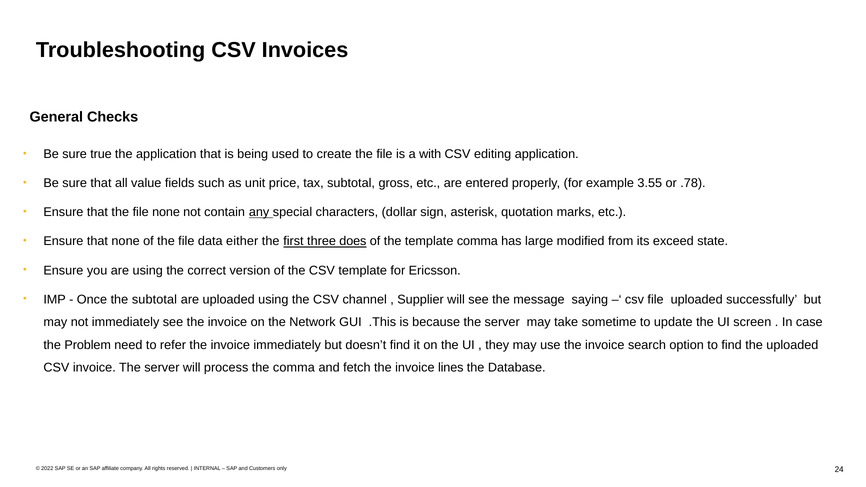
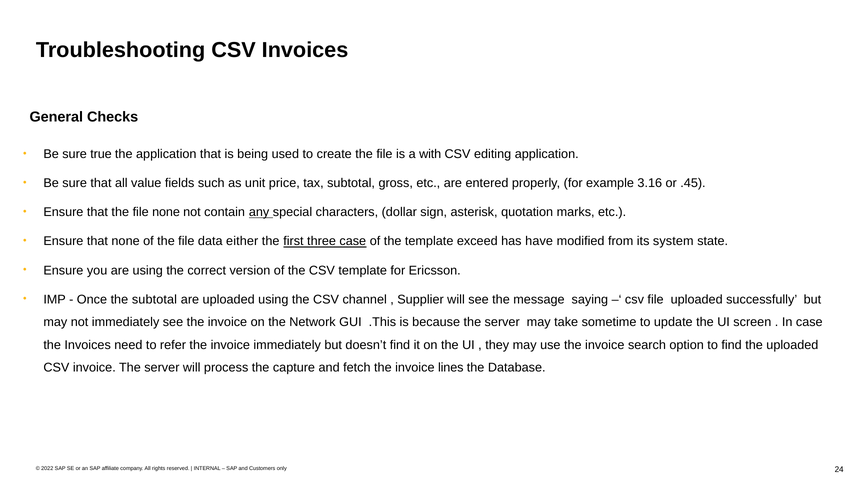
3.55: 3.55 -> 3.16 (650, 183)
.78: .78 -> .45 (693, 183)
three does: does -> case (353, 241)
template comma: comma -> exceed (477, 241)
large: large -> have (539, 241)
exceed: exceed -> system (673, 241)
the Problem: Problem -> Invoices (88, 345)
the comma: comma -> capture (294, 368)
